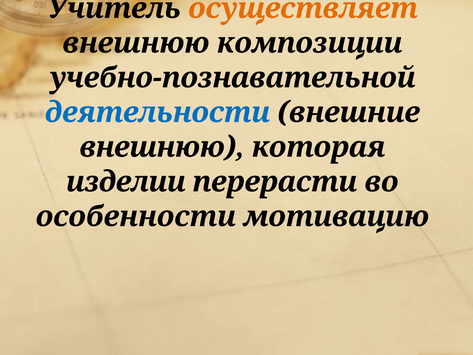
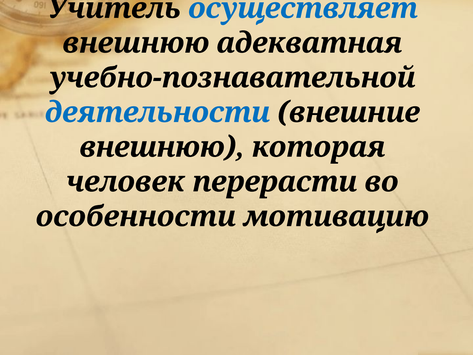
осуществляет colour: orange -> blue (303, 8)
композиции: композиции -> адекватная (310, 43)
изделии: изделии -> человек (126, 182)
